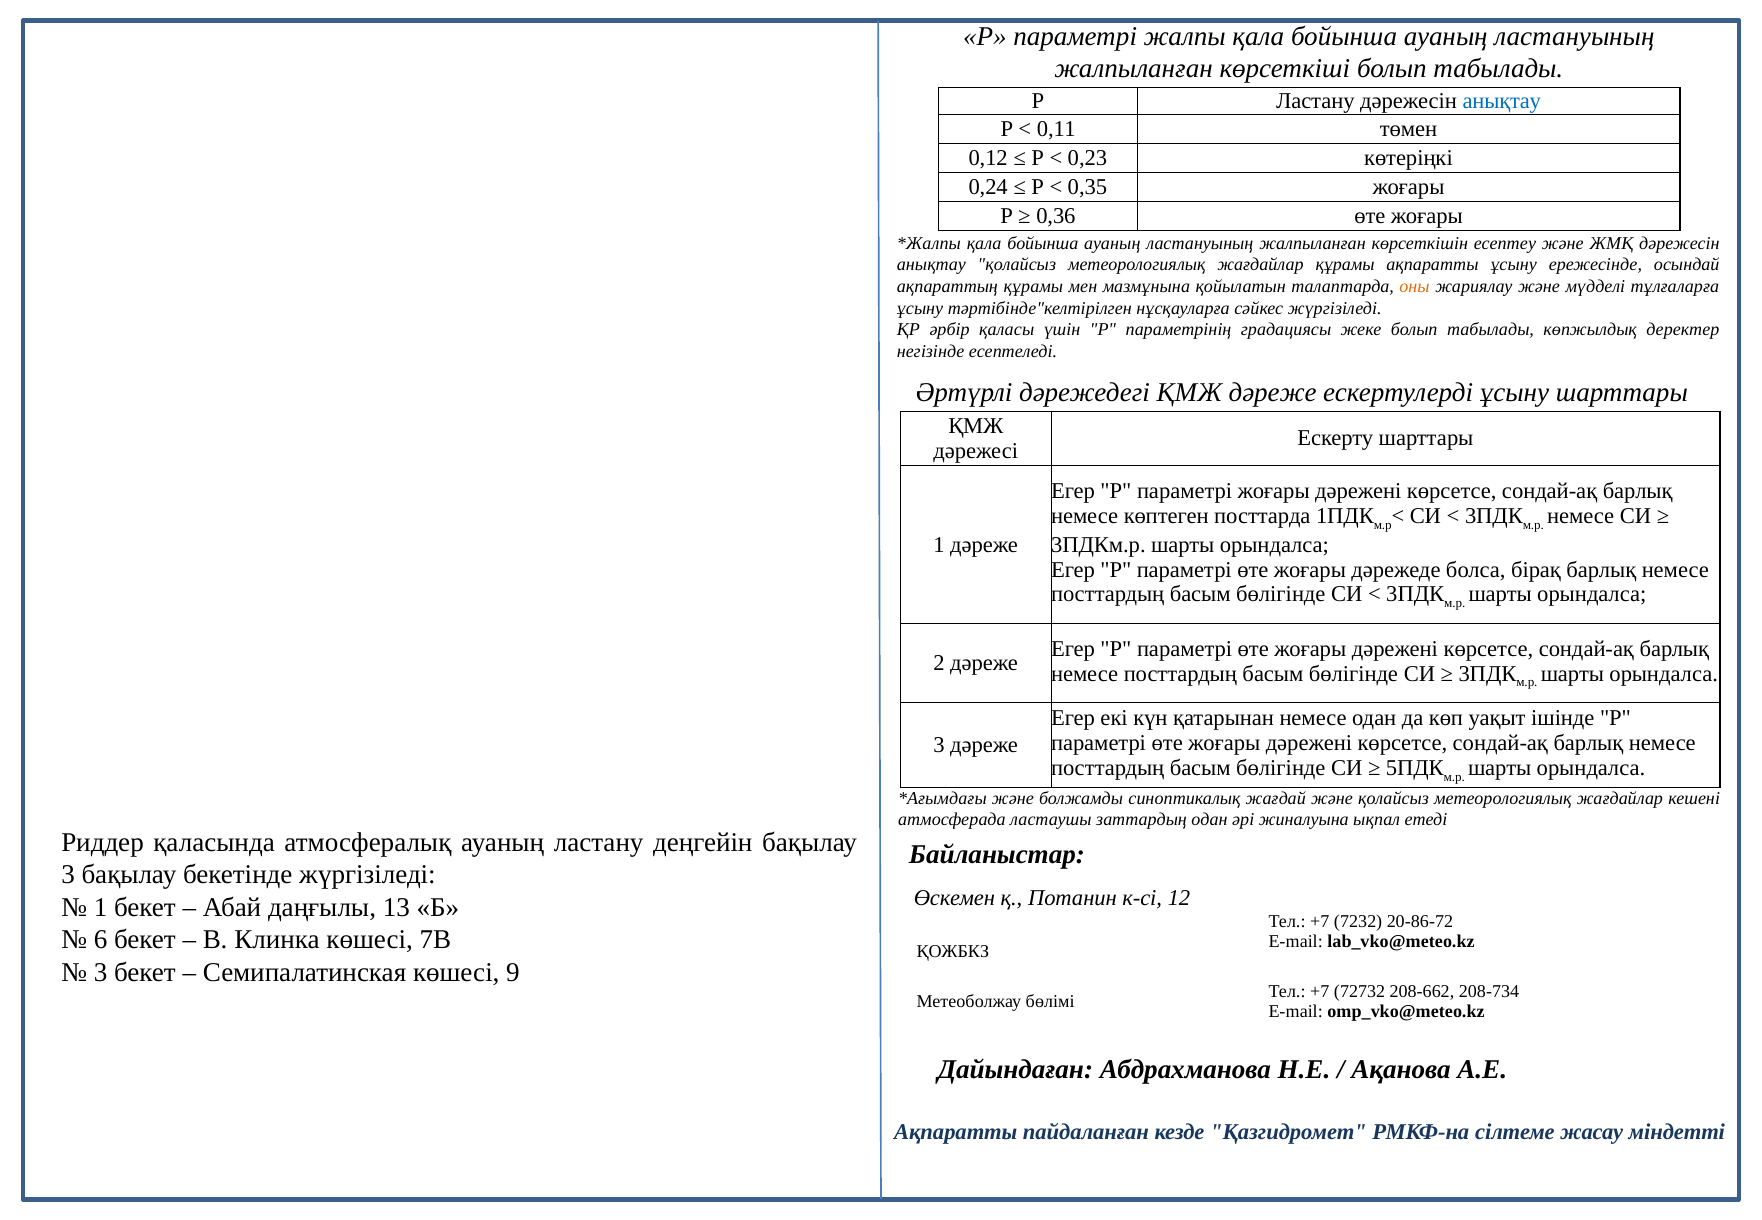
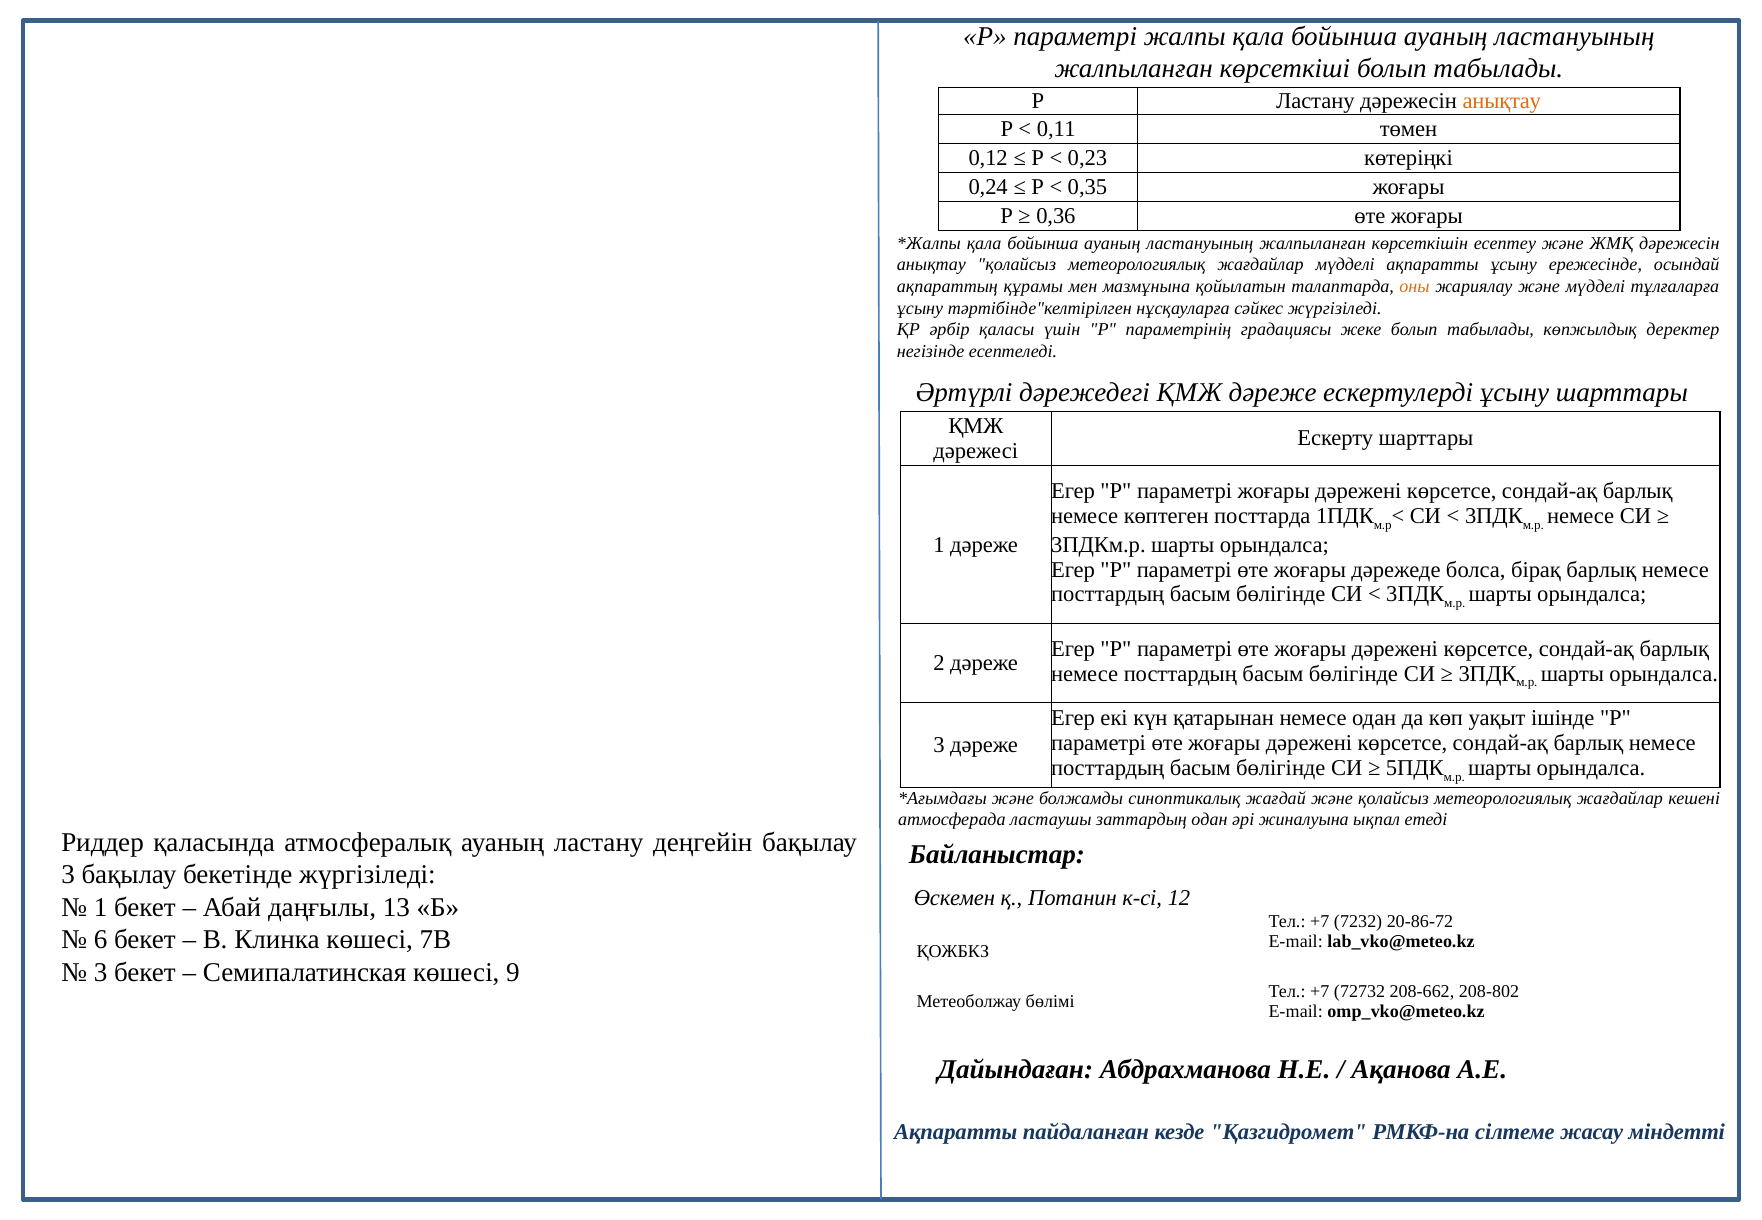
анықтау colour: blue -> orange (1502, 101)
жағдайлар құрамы: құрамы -> мүдделі (1345, 265)
208-734: 208-734 -> 208-802 (1489, 992)
